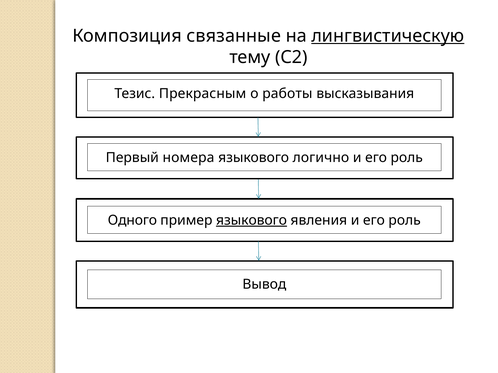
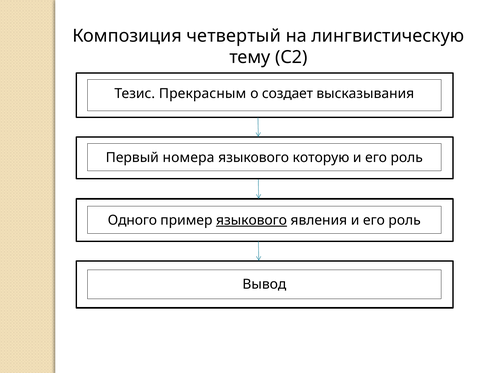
связанные: связанные -> четвертый (234, 36)
лингвистическую underline: present -> none (388, 36)
работы: работы -> создает (288, 94)
логично: логично -> которую (321, 158)
